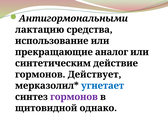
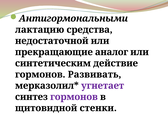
использование: использование -> недостаточной (52, 41)
Действует: Действует -> Развивать (95, 74)
угнетает colour: blue -> purple (103, 86)
однако: однако -> стенки (98, 108)
